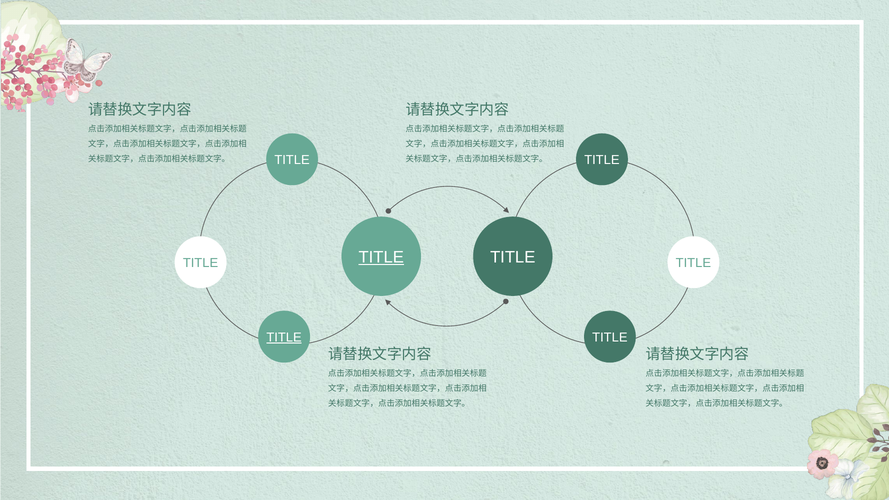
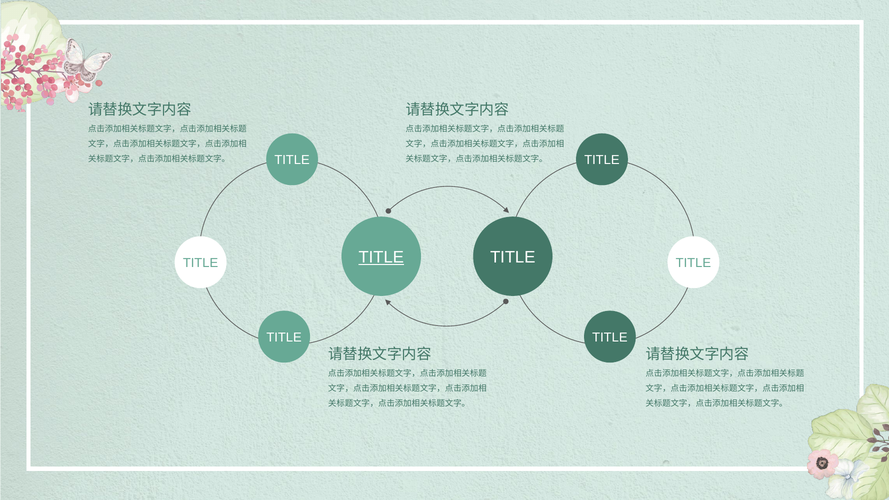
TITLE underline: present -> none (284, 338)
